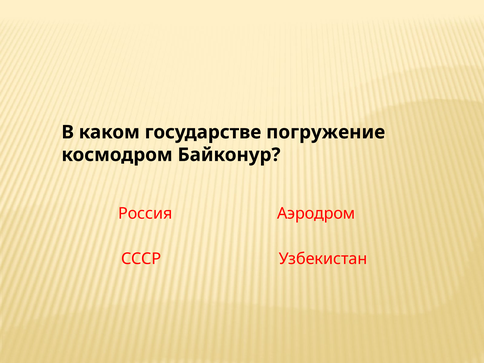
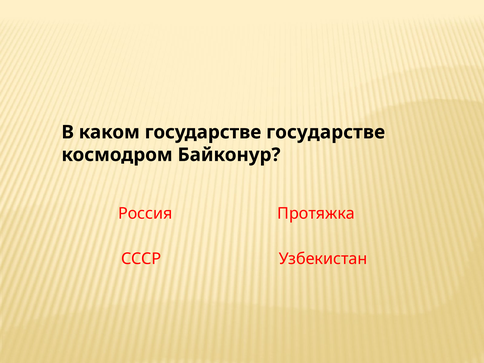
государстве погружение: погружение -> государстве (326, 132)
Аэродром: Аэродром -> Протяжка (316, 214)
